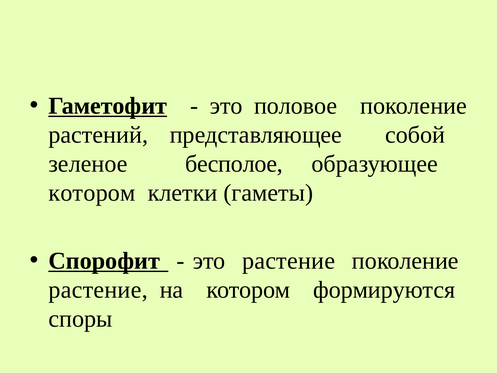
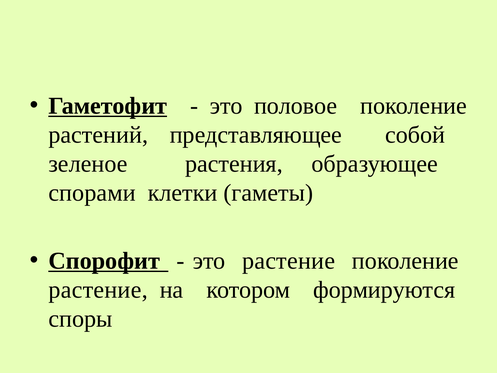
бесполое: бесполое -> растения (234, 164)
котором: котором -> спорами (92, 193)
